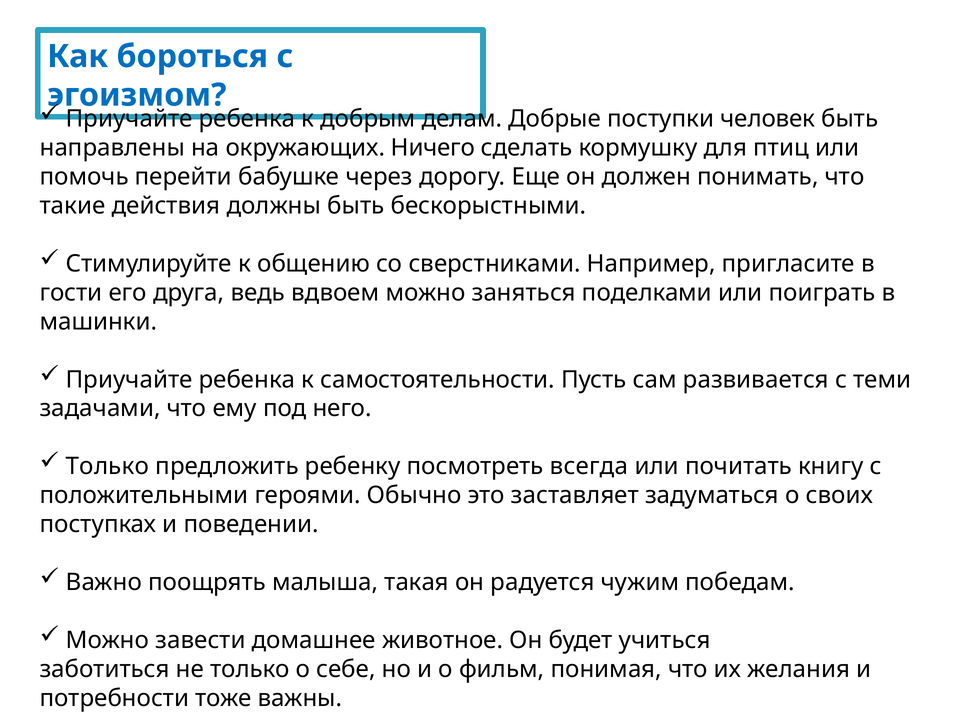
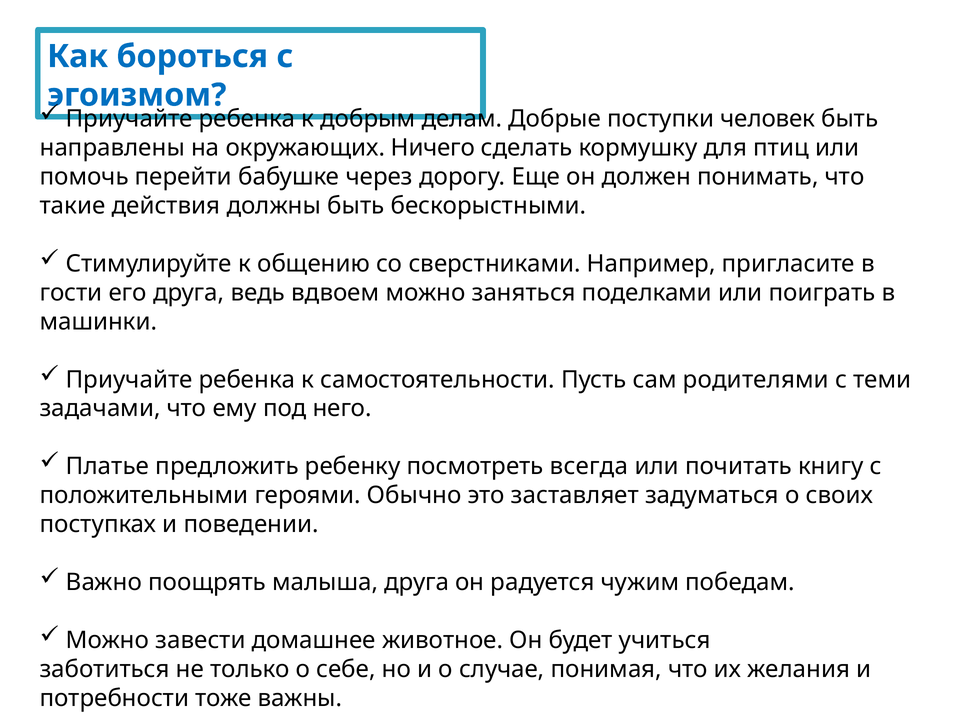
развивается: развивается -> родителями (756, 380)
Только: Только -> Платье (108, 467)
малыша такая: такая -> друга (417, 583)
фильм: фильм -> случае (502, 670)
